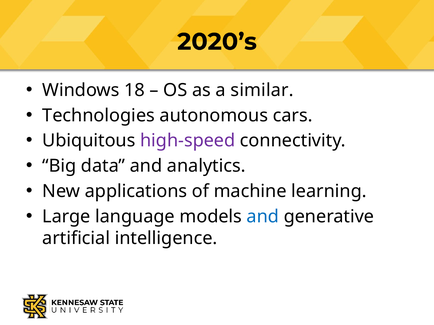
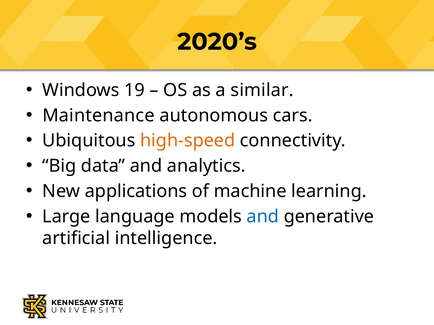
18: 18 -> 19 (134, 90)
Technologies: Technologies -> Maintenance (99, 116)
high-speed colour: purple -> orange (188, 141)
